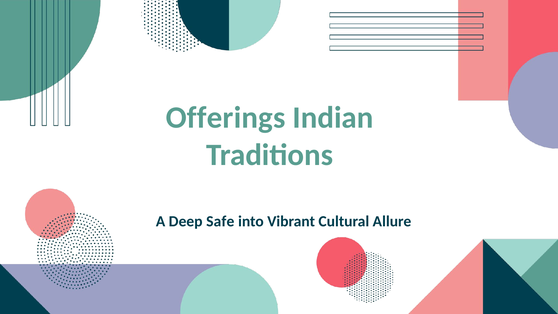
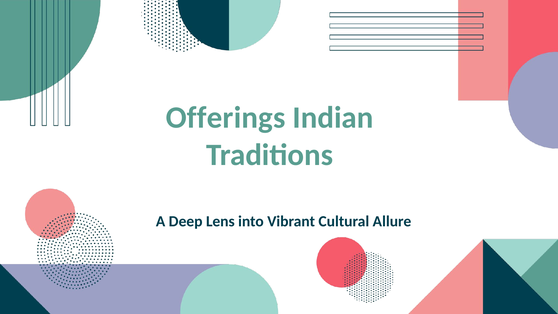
Safe: Safe -> Lens (220, 221)
